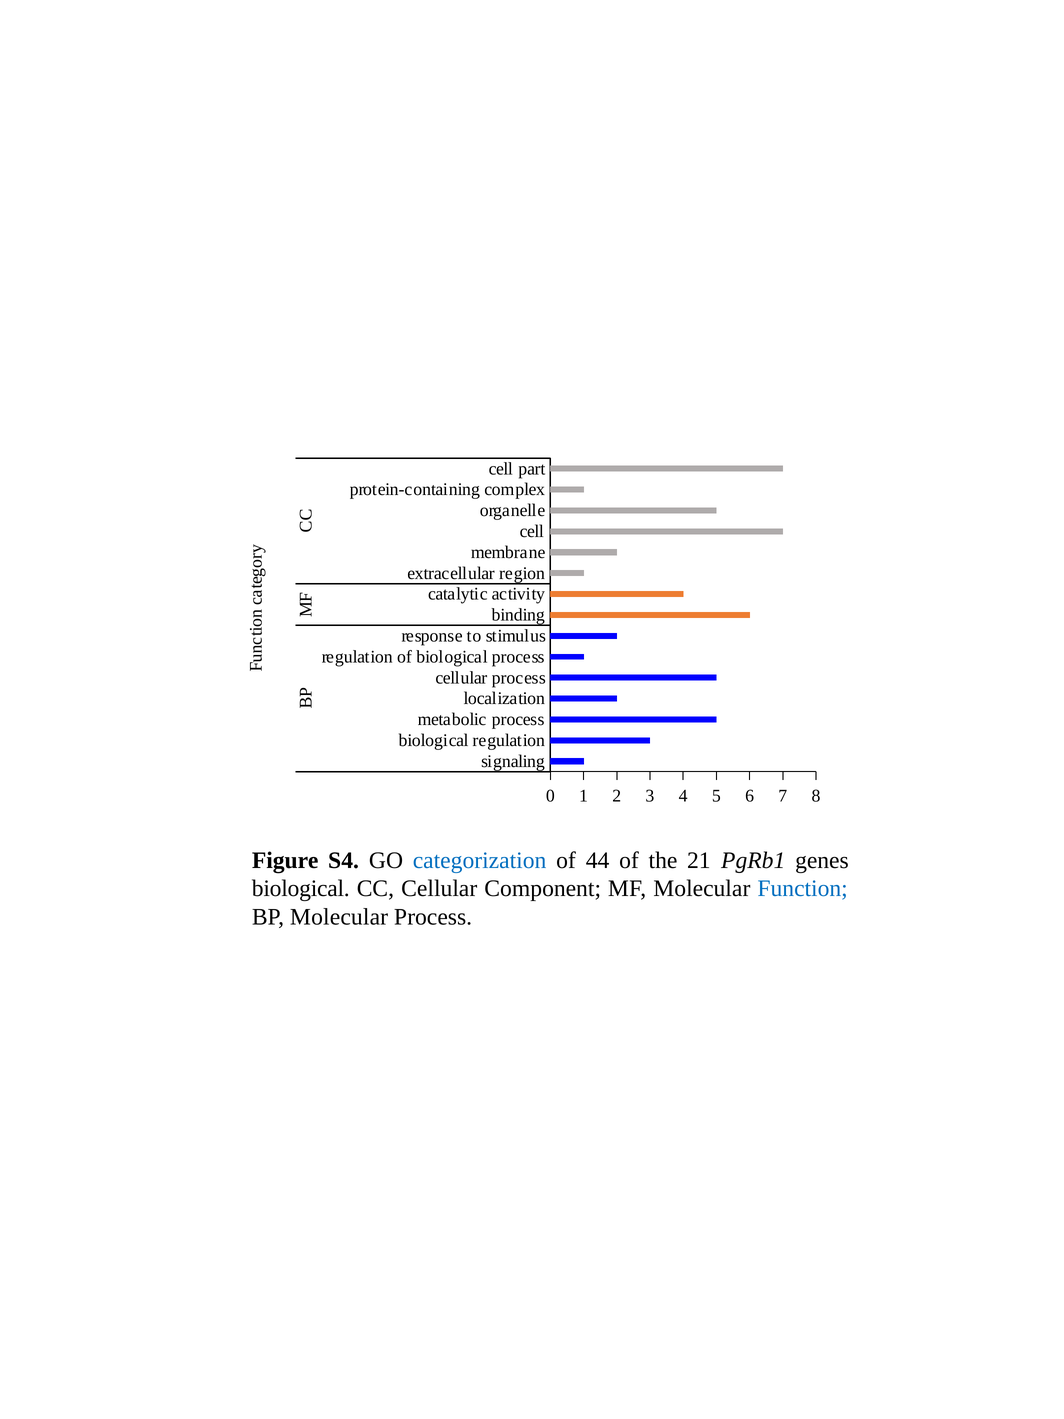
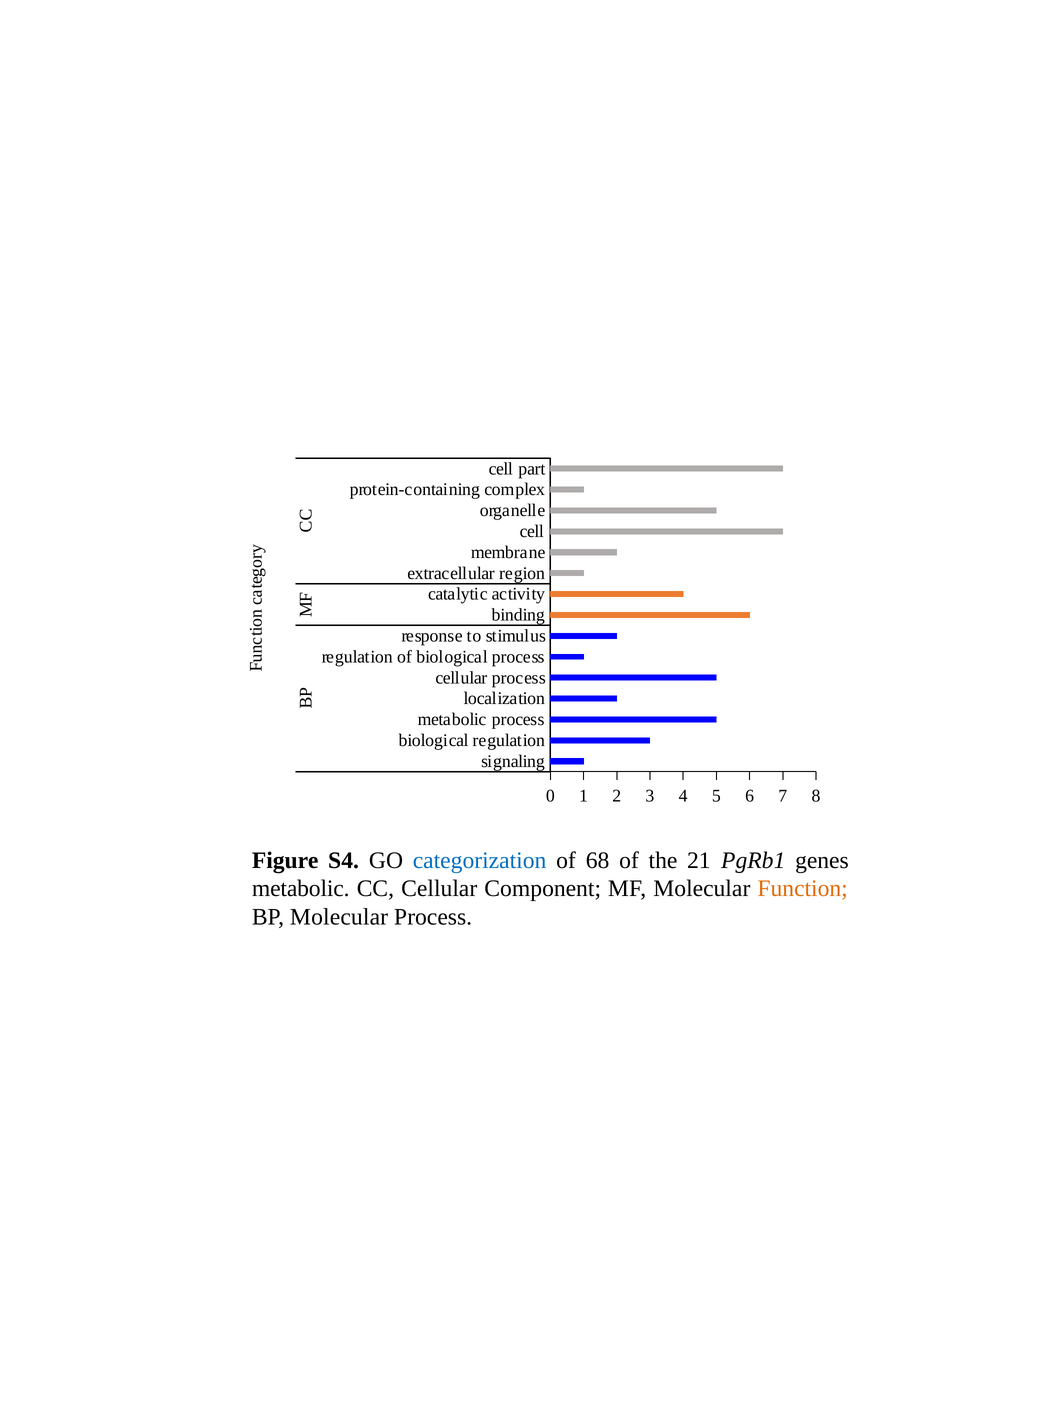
44: 44 -> 68 (598, 860)
biological: biological -> metabolic (301, 888)
Function colour: blue -> orange (803, 888)
